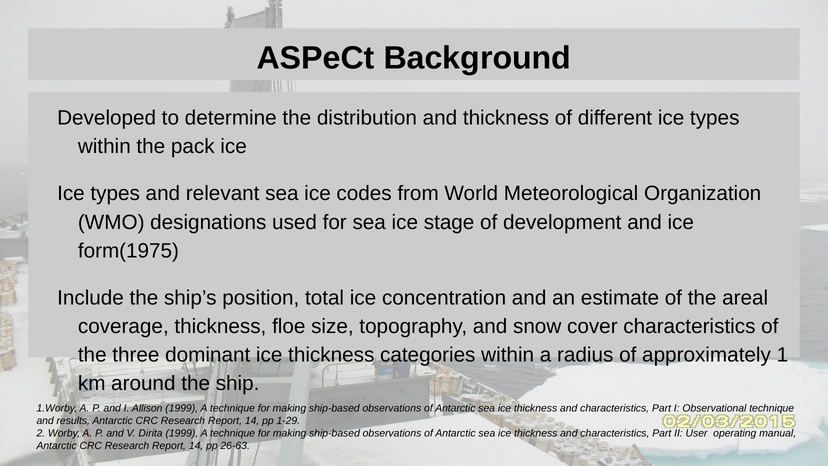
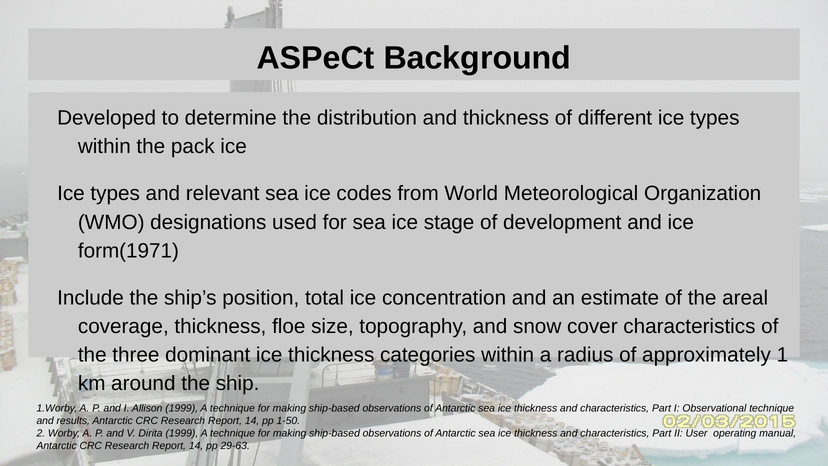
form(1975: form(1975 -> form(1971 (128, 251)
1-29: 1-29 -> 1-50 (288, 420)
26-63: 26-63 -> 29-63 (235, 445)
